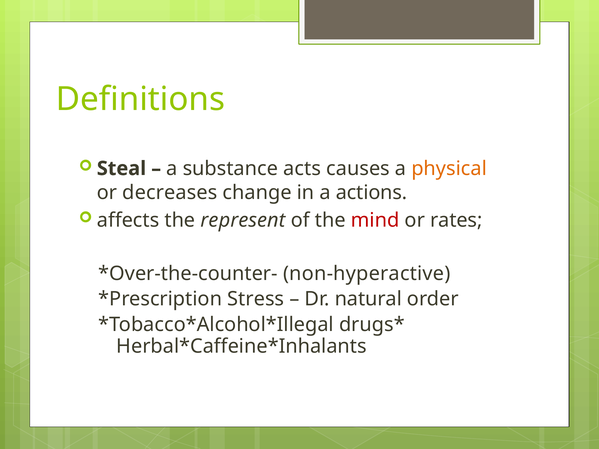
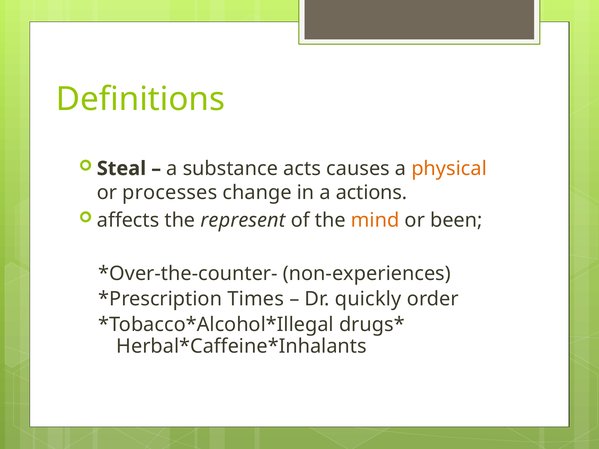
decreases: decreases -> processes (170, 193)
mind colour: red -> orange (375, 221)
rates: rates -> been (456, 221)
non-hyperactive: non-hyperactive -> non-experiences (367, 274)
Stress: Stress -> Times (256, 299)
natural: natural -> quickly (368, 299)
